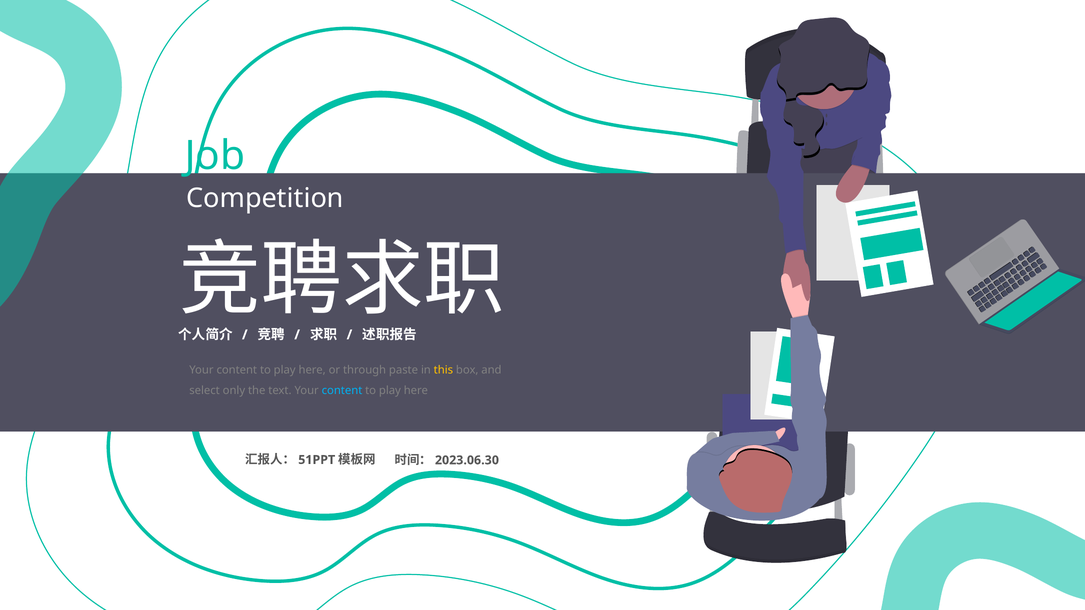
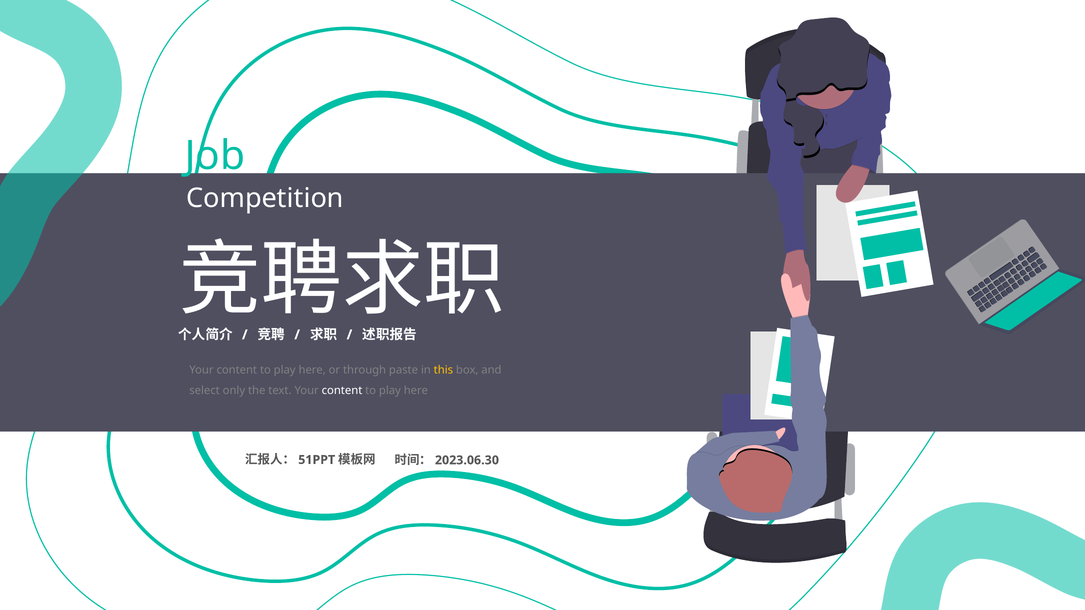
content colour: light blue -> white (342, 391)
